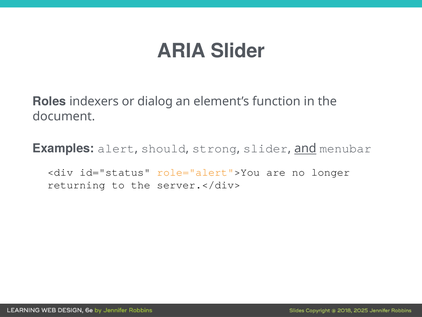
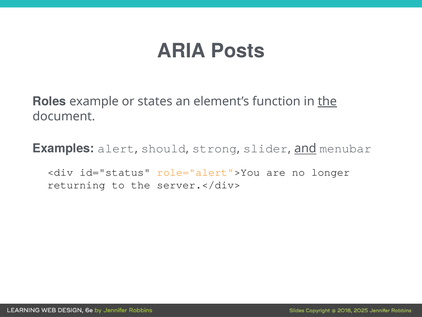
ARIA Slider: Slider -> Posts (238, 51)
indexers: indexers -> example (94, 101)
dialog: dialog -> states (155, 101)
the underline: none -> present (327, 101)
